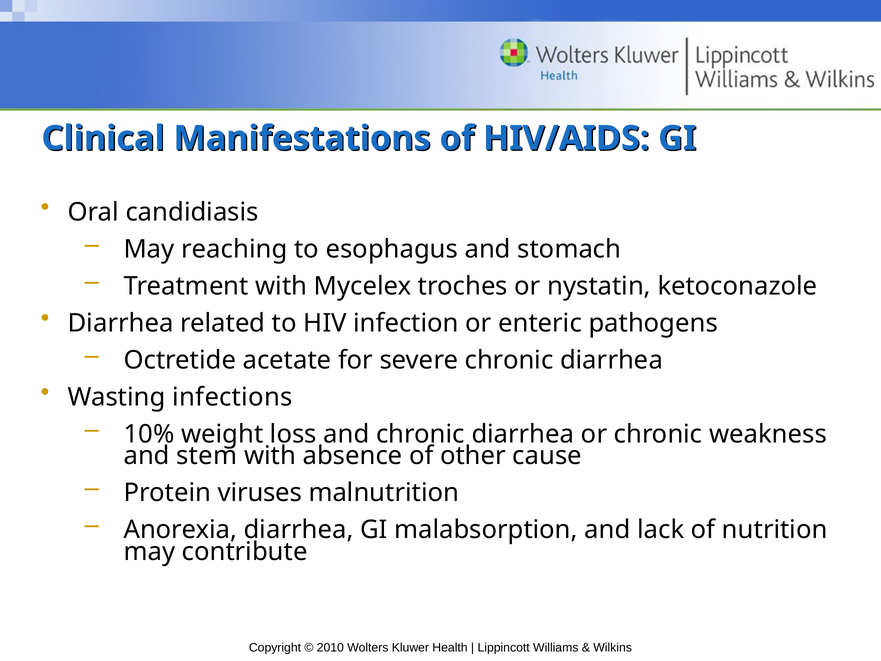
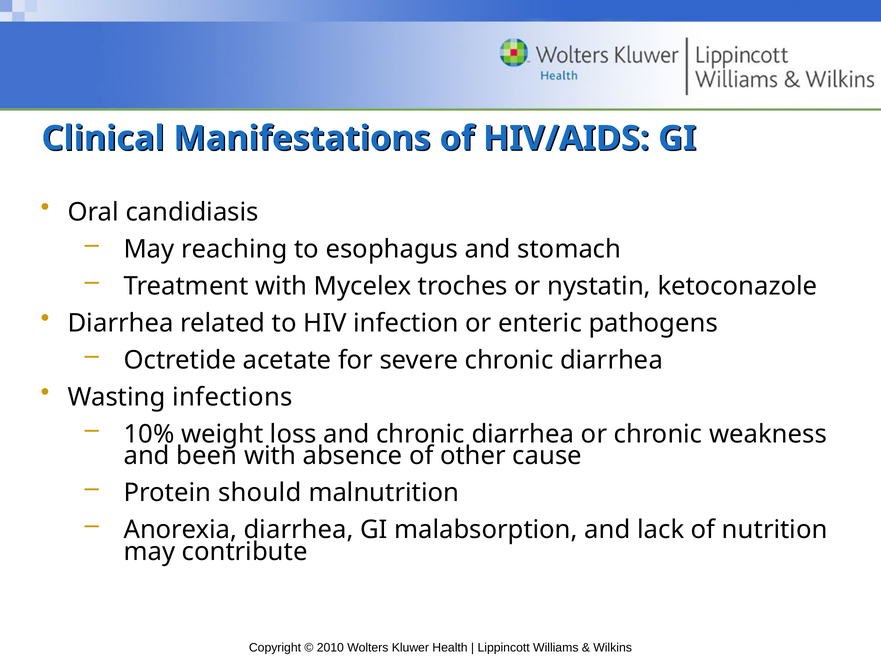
stem: stem -> been (207, 456)
viruses: viruses -> should (260, 493)
